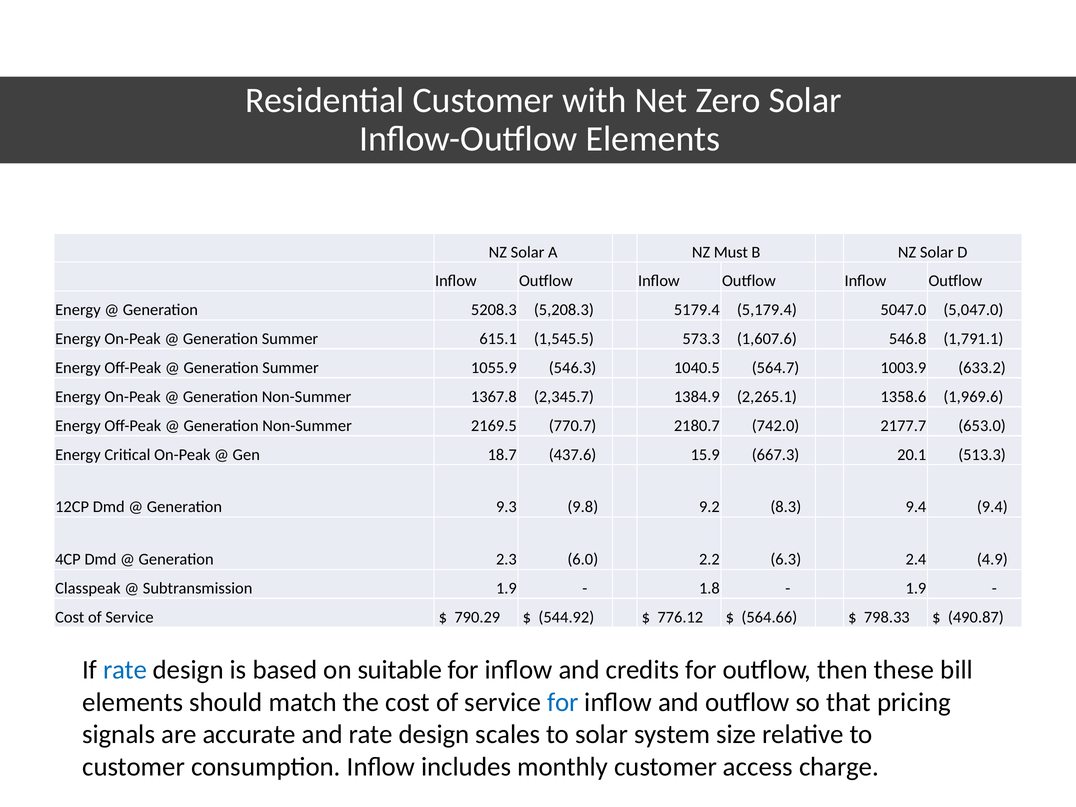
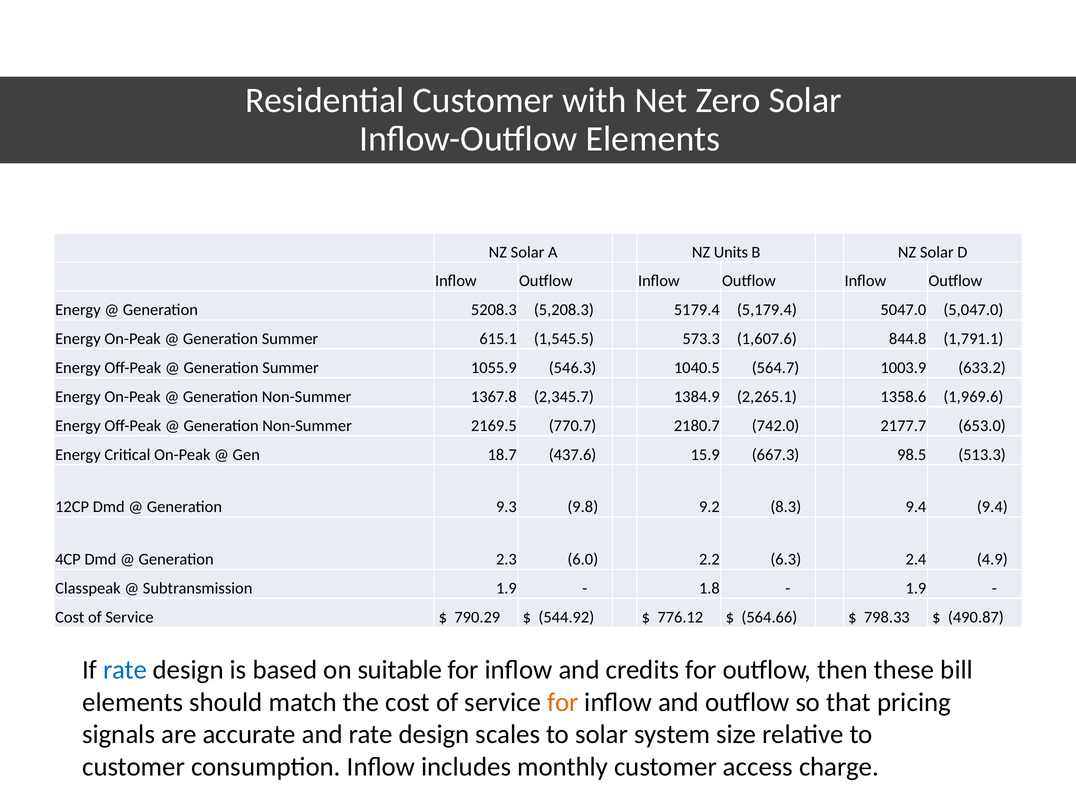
Must: Must -> Units (731, 252)
546.8: 546.8 -> 844.8 (908, 339)
20.1: 20.1 -> 98.5 (912, 455)
for colour: blue -> orange (563, 702)
